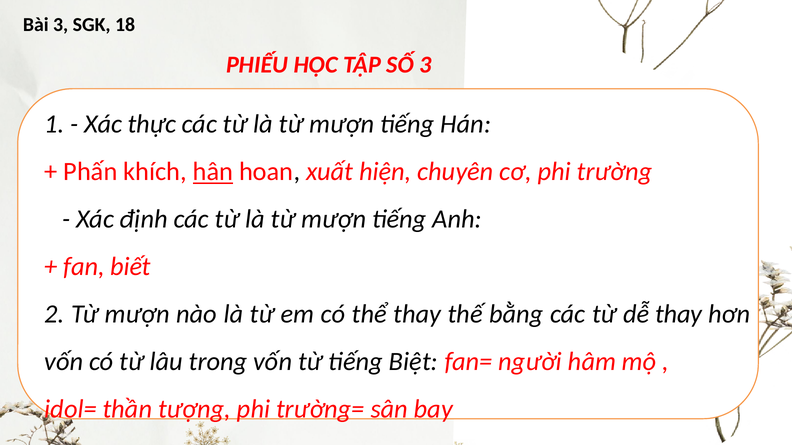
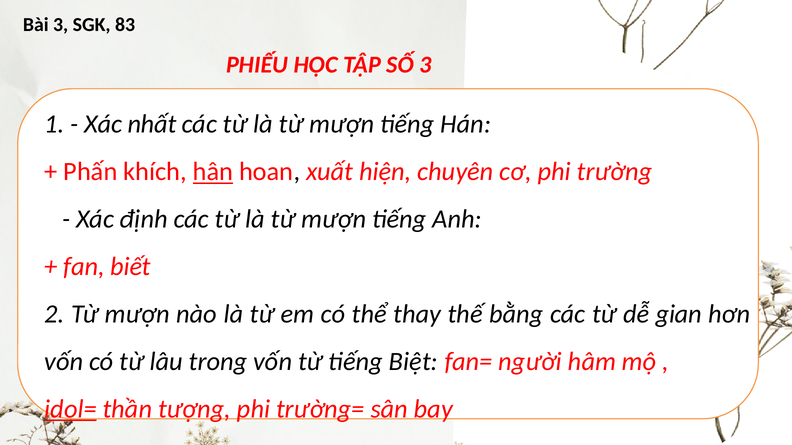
18: 18 -> 83 (125, 25)
thực: thực -> nhất (152, 124)
dễ thay: thay -> gian (679, 314)
idol= underline: none -> present (71, 410)
